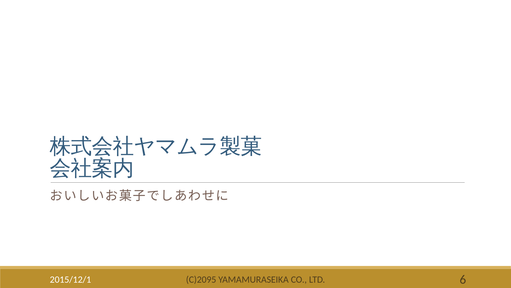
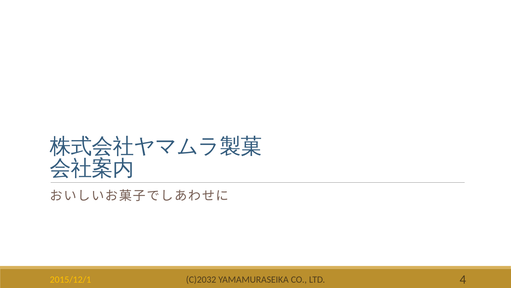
C)2095: C)2095 -> C)2032 (201, 279)
6: 6 -> 4 (463, 279)
2015/12/1 colour: white -> yellow (70, 279)
